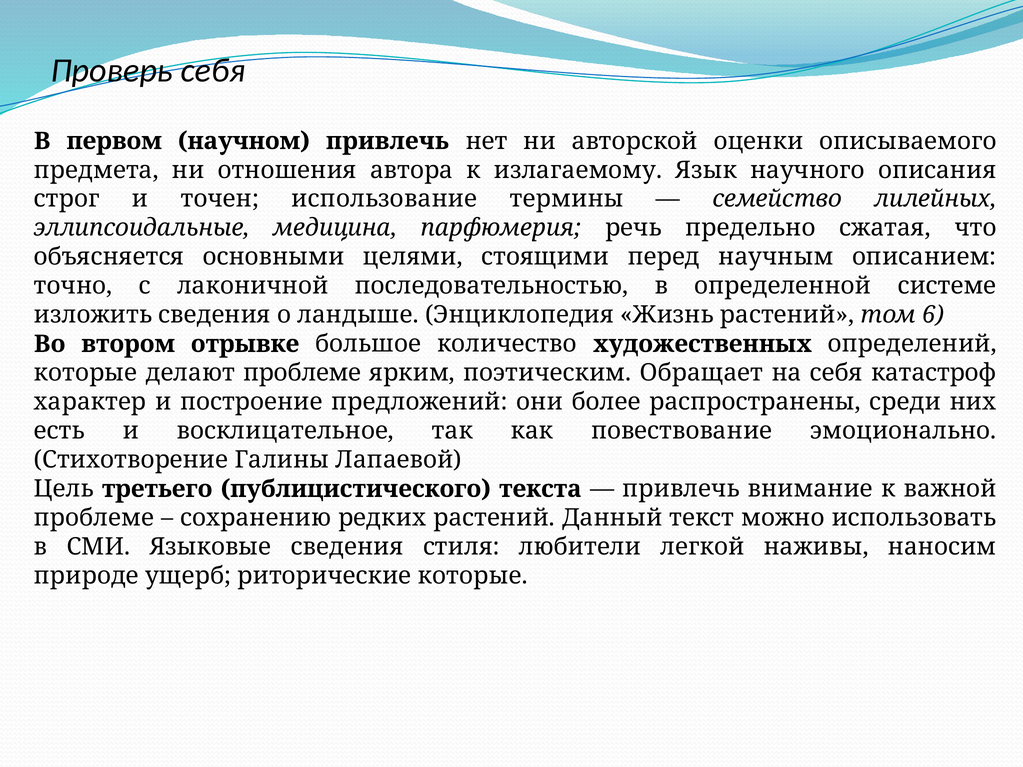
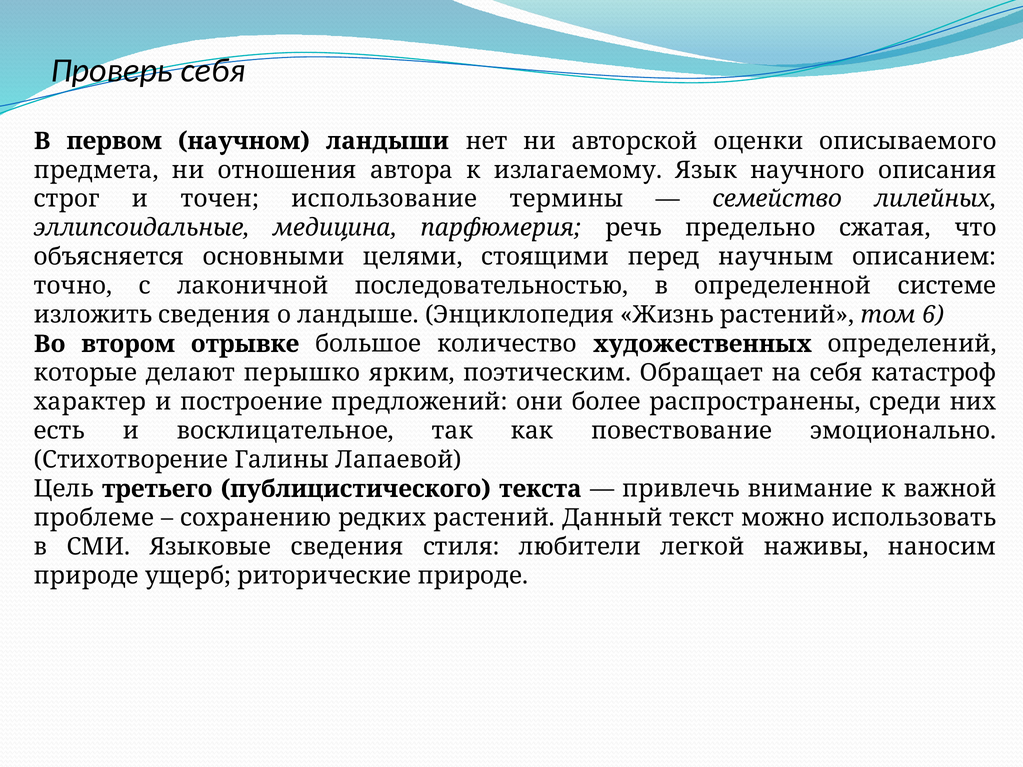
научном привлечь: привлечь -> ландыши (387, 141)
делают проблеме: проблеме -> перышко (302, 373)
риторические которые: которые -> природе (473, 576)
